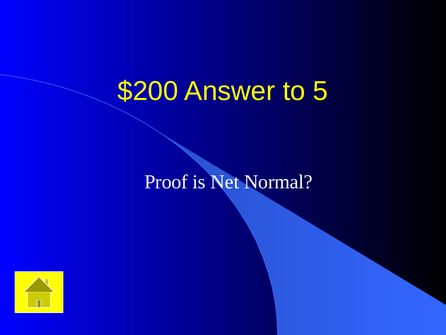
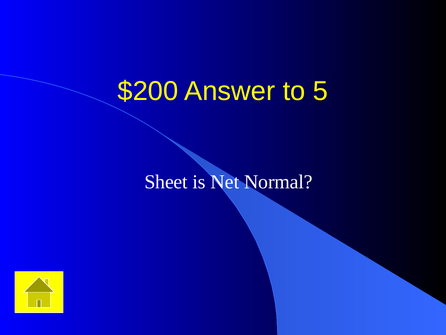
Proof: Proof -> Sheet (166, 182)
